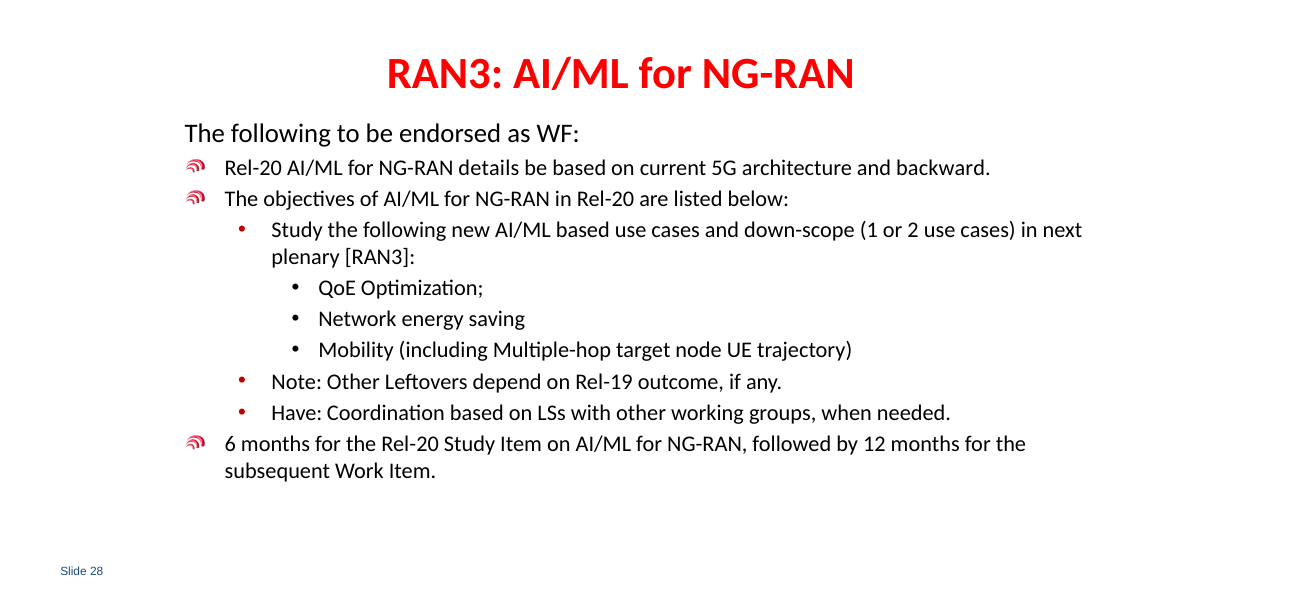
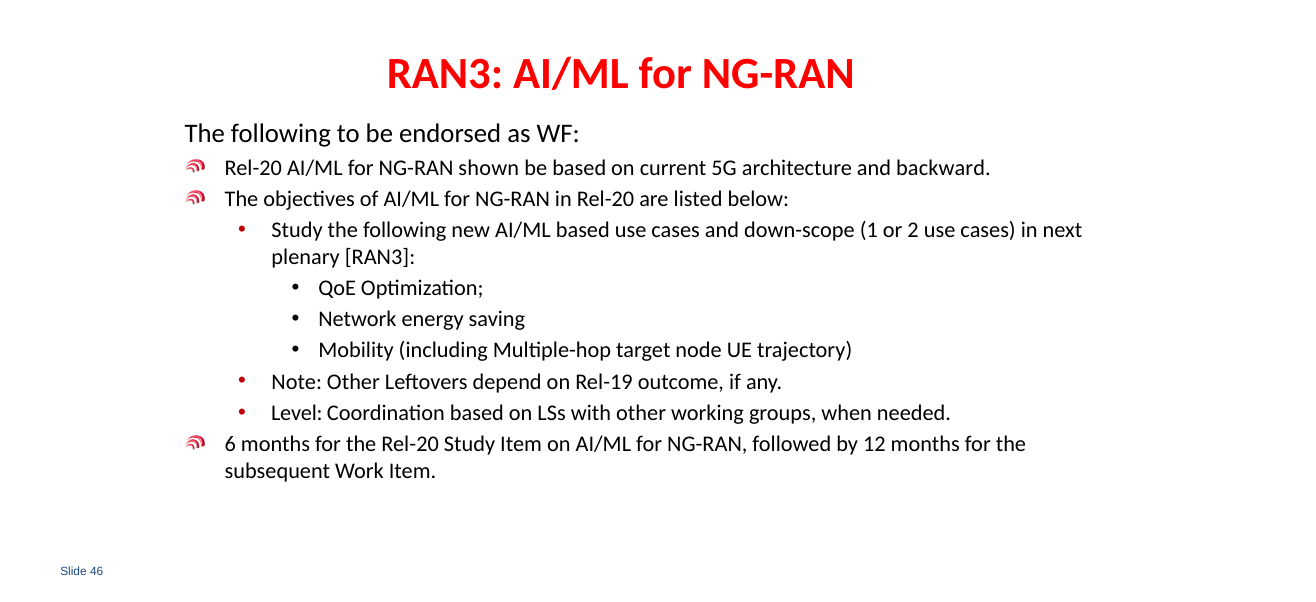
details: details -> shown (489, 168)
Have: Have -> Level (297, 413)
28: 28 -> 46 (97, 572)
